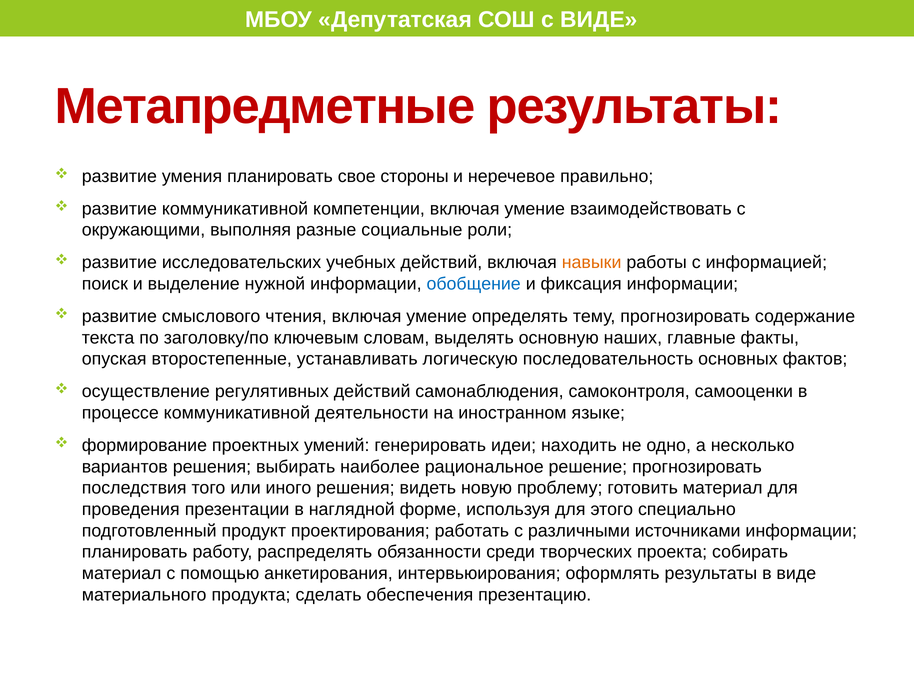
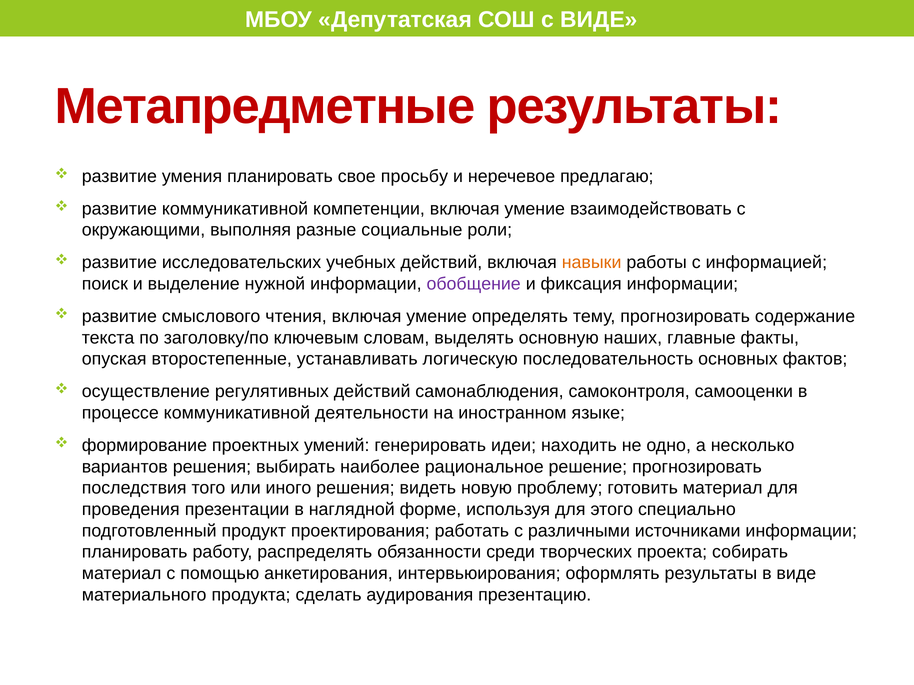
стороны: стороны -> просьбу (414, 176)
правильно: правильно -> предлагаю (607, 176)
обобщение colour: blue -> purple (474, 284)
обеспечения: обеспечения -> аудирования (420, 595)
